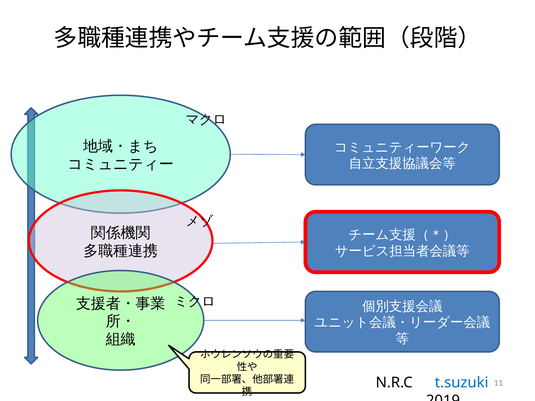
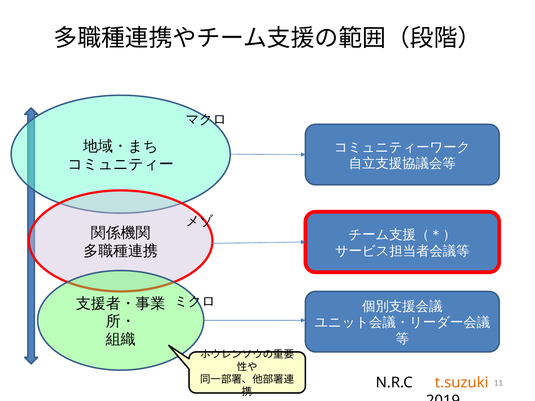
t.suzuki colour: blue -> orange (462, 383)
